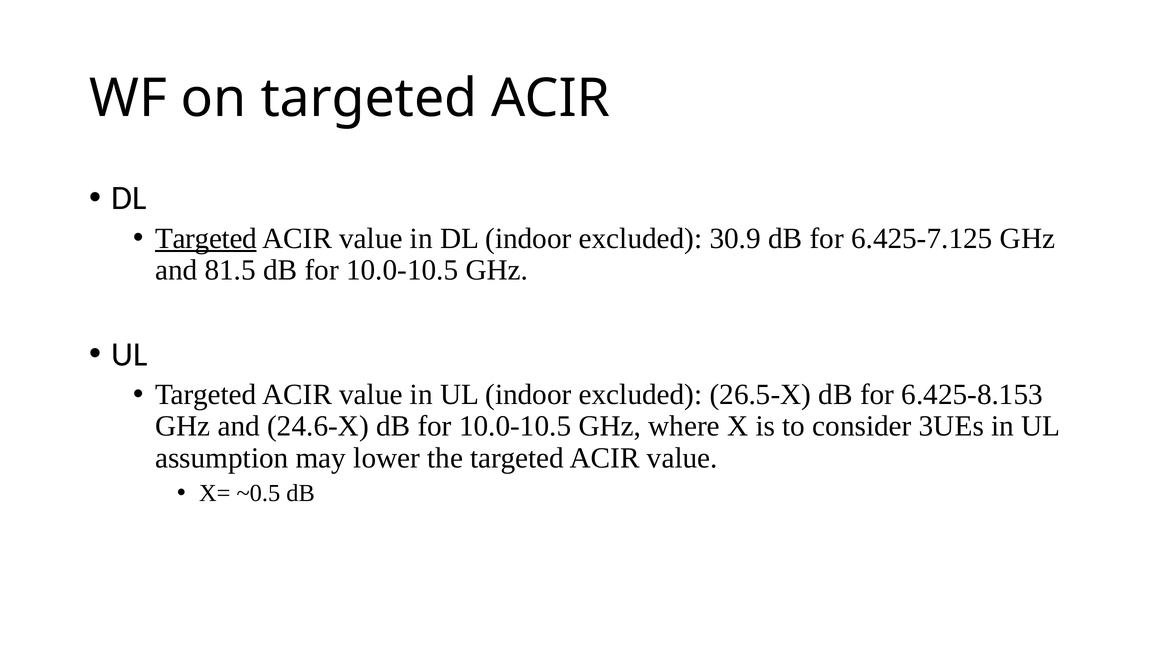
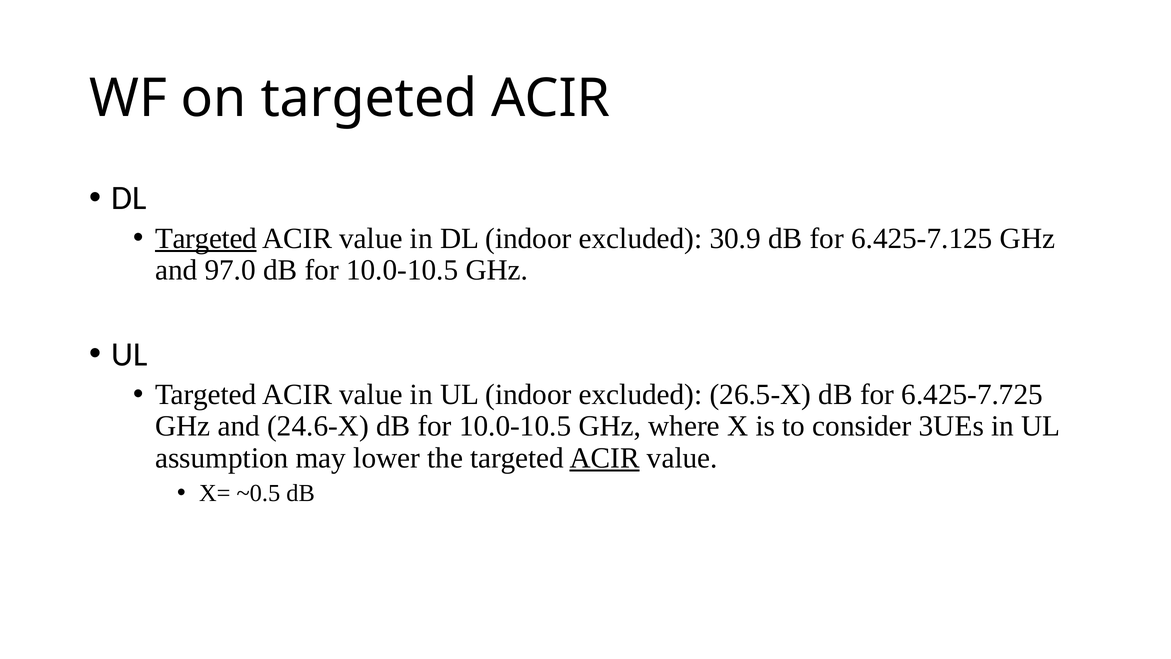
81.5: 81.5 -> 97.0 (230, 270)
6.425-8.153: 6.425-8.153 -> 6.425-7.725 (972, 394)
ACIR underline: none -> present (605, 458)
